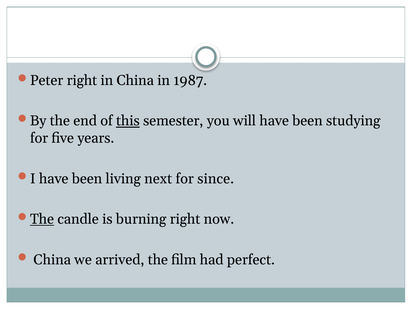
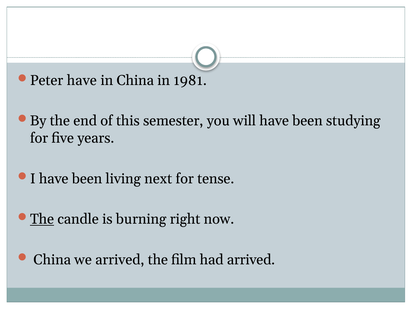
Peter right: right -> have (82, 80)
1987: 1987 -> 1981 (190, 80)
this underline: present -> none (128, 121)
since: since -> tense (216, 179)
had perfect: perfect -> arrived (251, 260)
